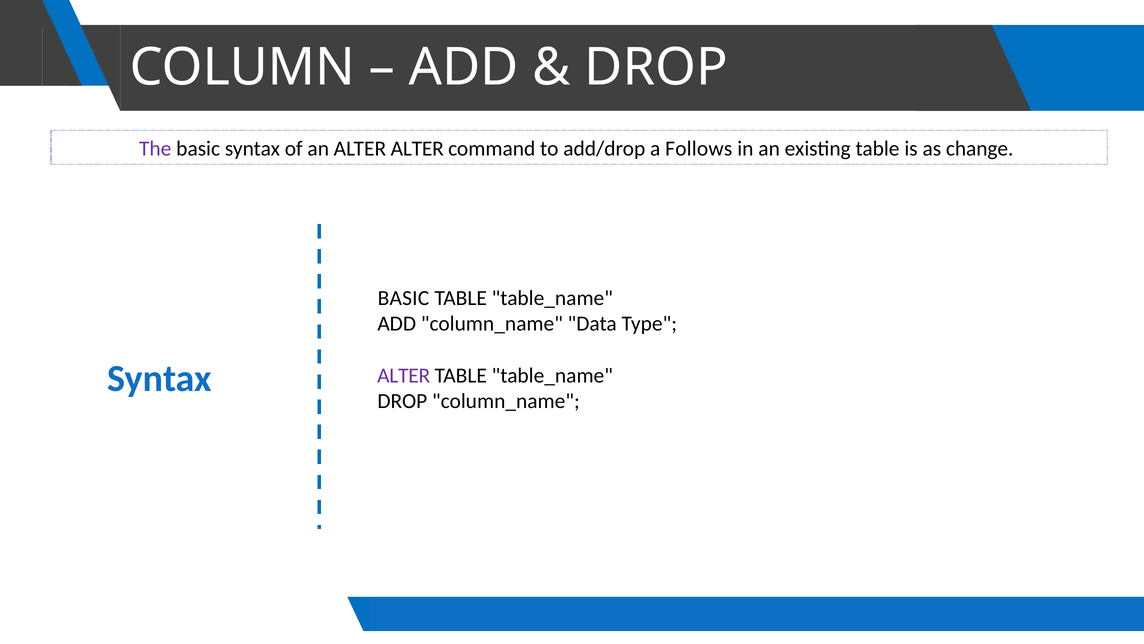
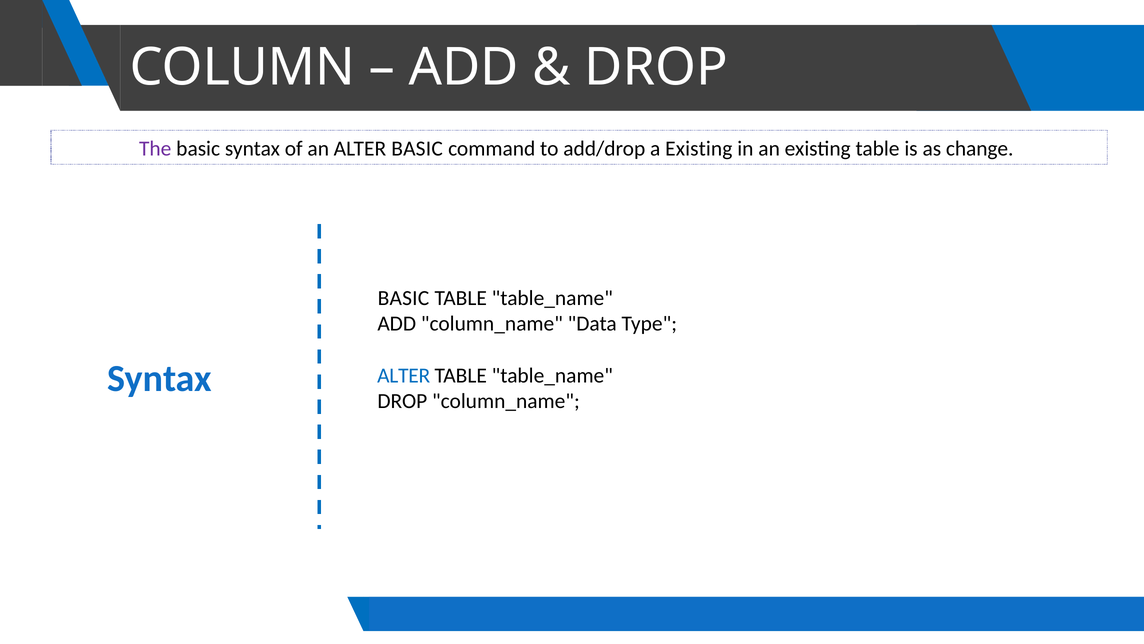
ALTER ALTER: ALTER -> BASIC (417, 149)
a Follows: Follows -> Existing (699, 149)
ALTER colour: purple -> blue (404, 375)
